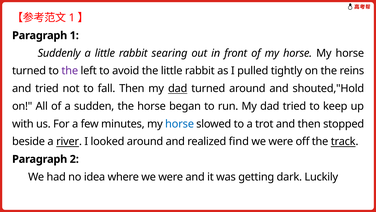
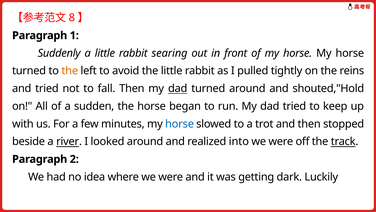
1: 1 -> 8 (72, 18)
the colour: purple -> orange (70, 71)
find: find -> into (239, 141)
